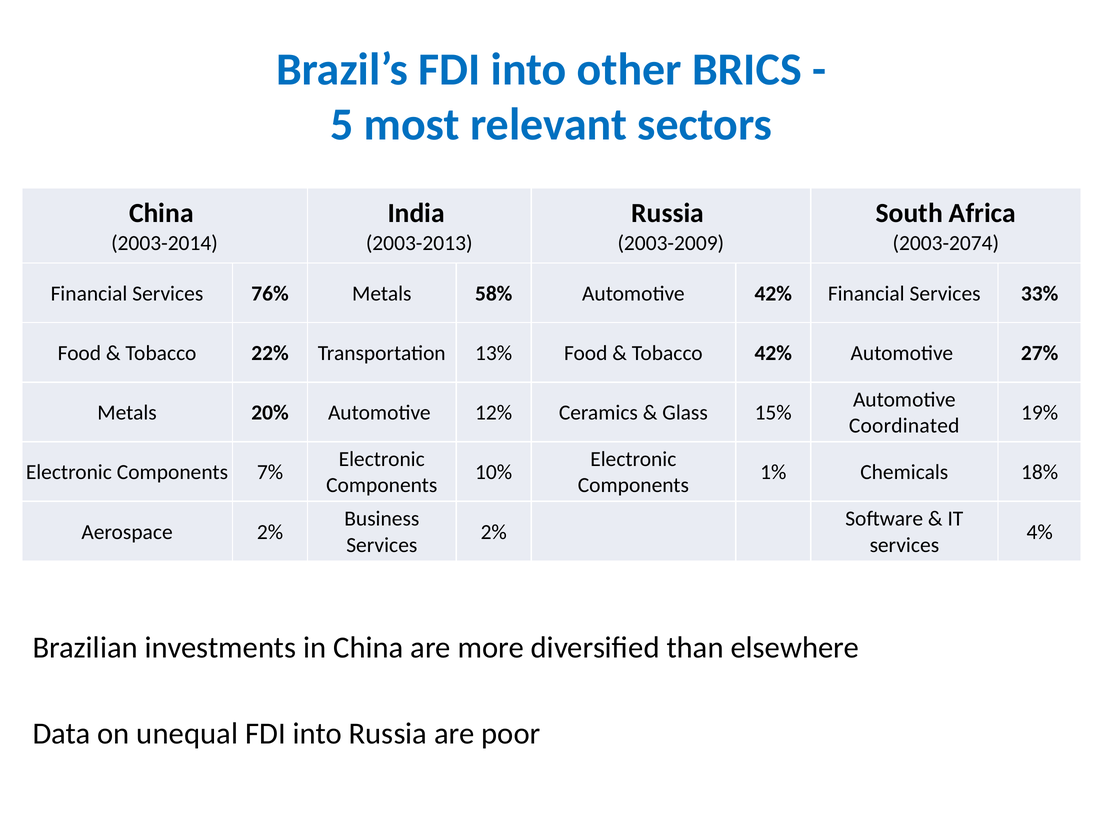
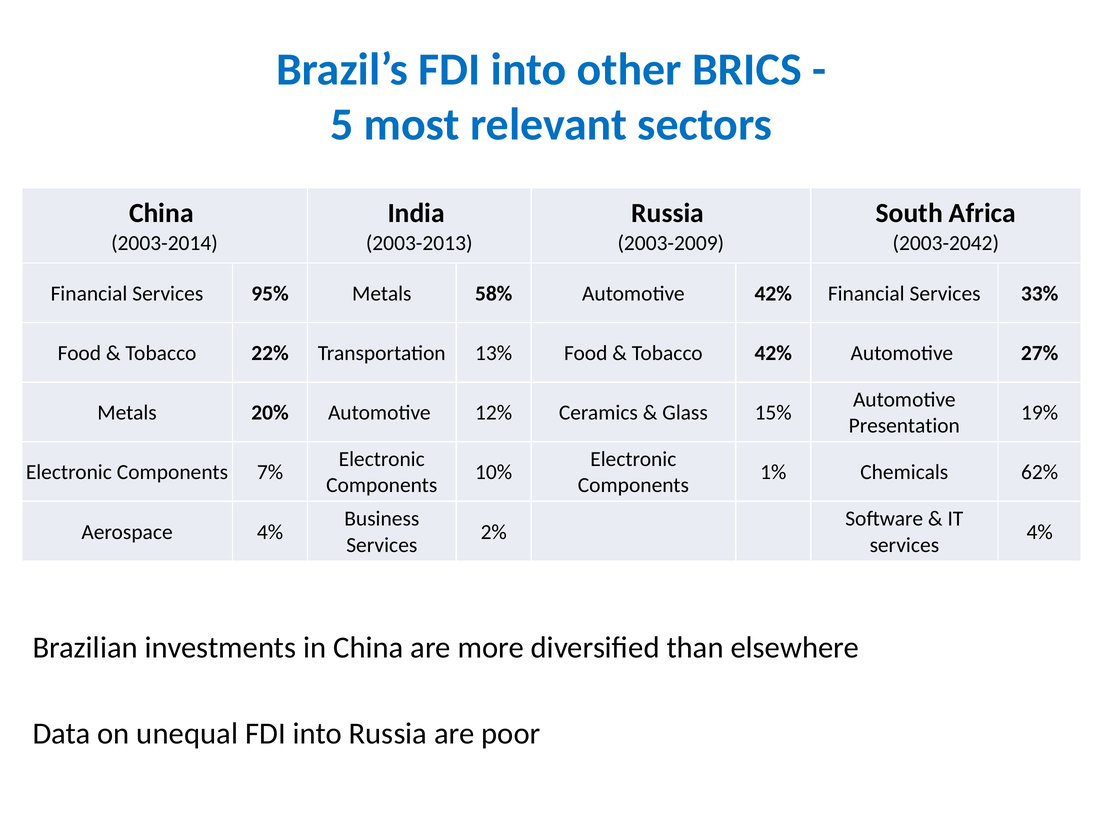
2003-2074: 2003-2074 -> 2003-2042 (946, 243)
76%: 76% -> 95% (270, 294)
Coordinated: Coordinated -> Presentation (904, 426)
18%: 18% -> 62% (1040, 473)
Aerospace 2%: 2% -> 4% (270, 532)
